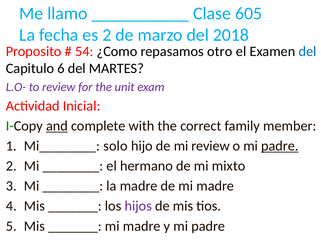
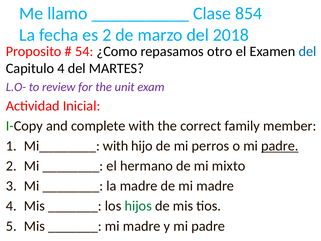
605: 605 -> 854 (249, 14)
Capitulo 6: 6 -> 4 (61, 68)
and underline: present -> none (57, 126)
Mi________ solo: solo -> with (116, 146)
mi review: review -> perros (211, 146)
hijos colour: purple -> green (138, 206)
